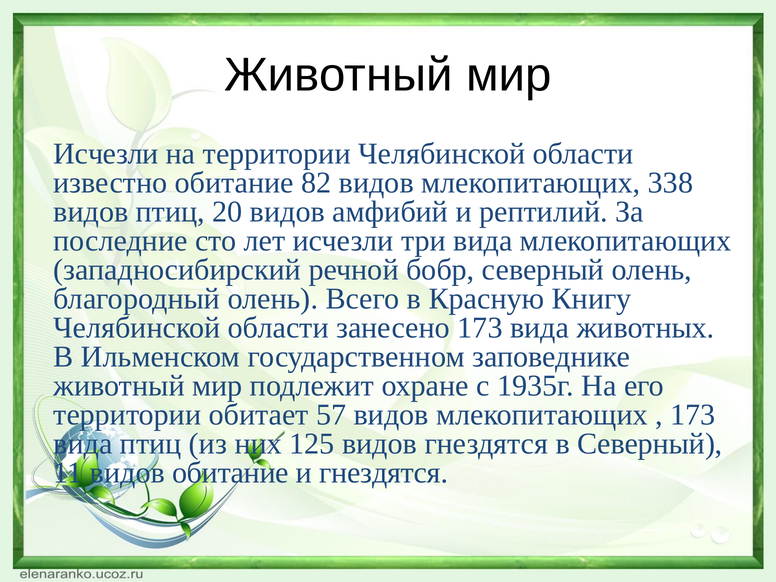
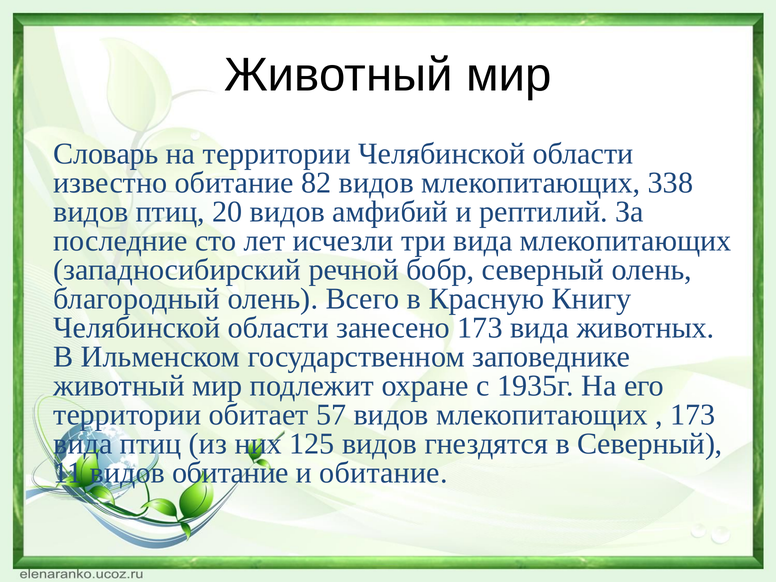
Исчезли: Исчезли -> Словарь (106, 154)
и гнездятся: гнездятся -> обитание (383, 473)
